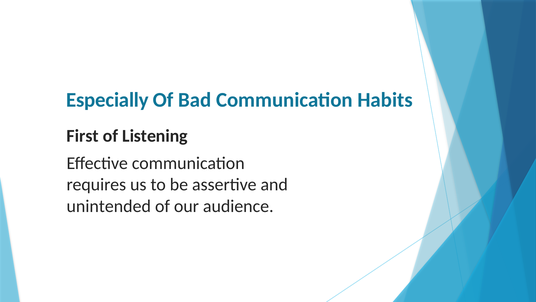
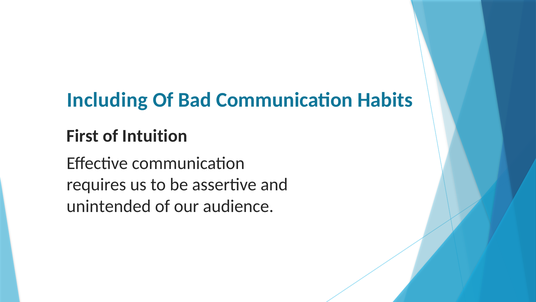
Especially: Especially -> Including (107, 100)
Listening: Listening -> Intuition (155, 136)
